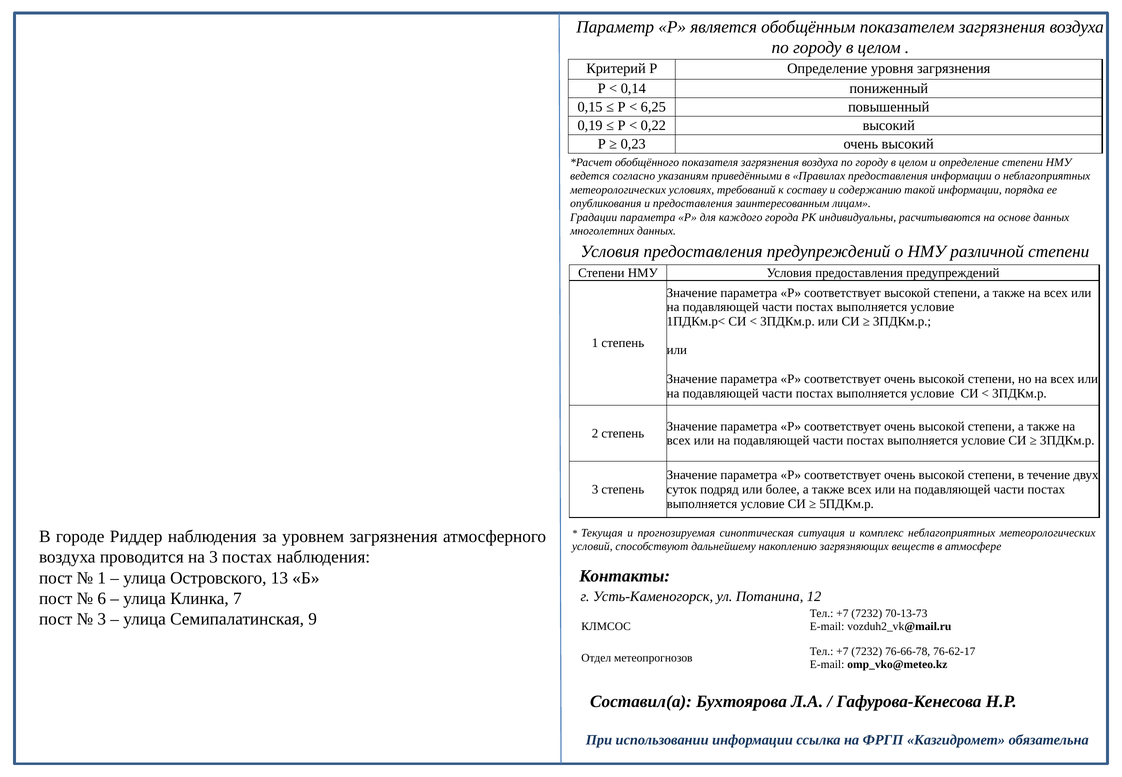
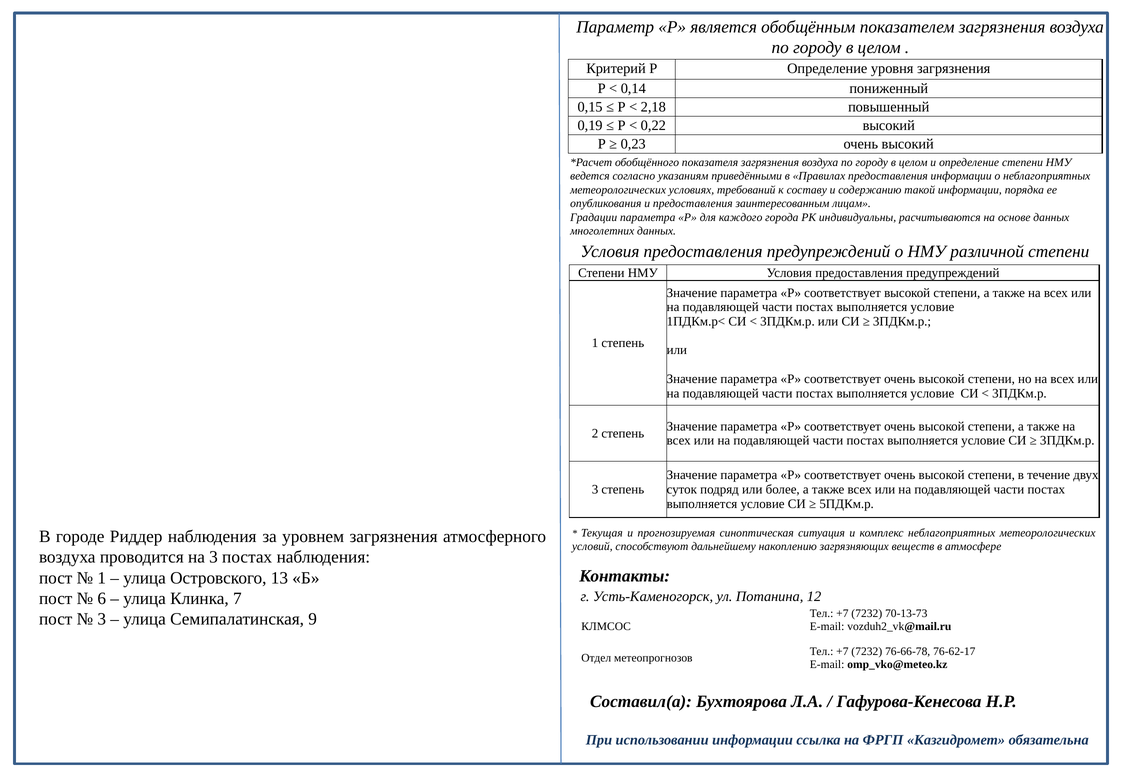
6,25: 6,25 -> 2,18 (653, 107)
